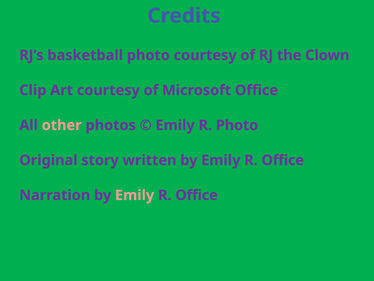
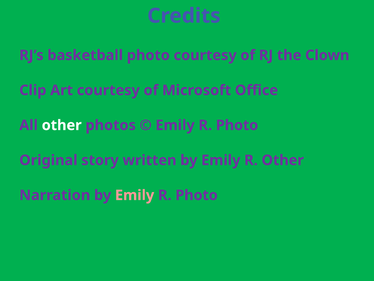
other colour: pink -> white (62, 125)
Office: Office -> Other (283, 160)
Office: Office -> Photo (197, 195)
